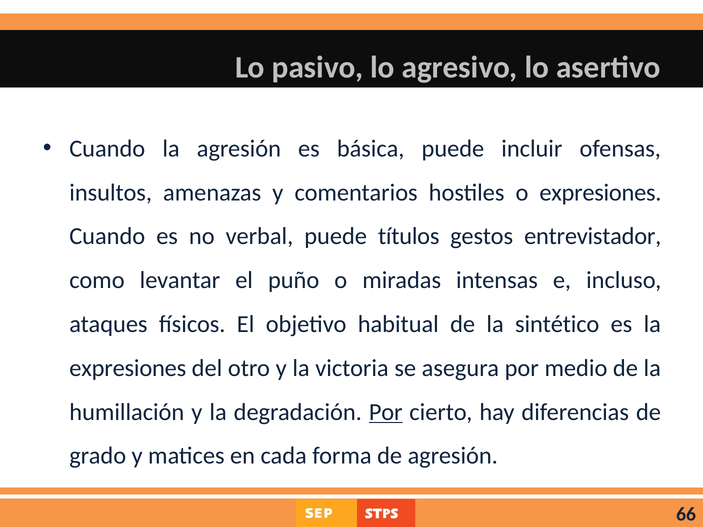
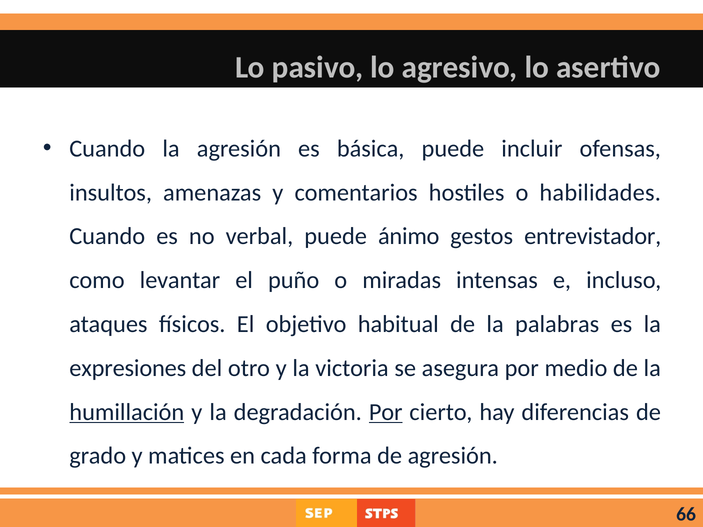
o expresiones: expresiones -> habilidades (600, 193)
títulos: títulos -> ánimo (409, 236)
sintético: sintético -> palabras (557, 324)
humillación underline: none -> present (127, 412)
